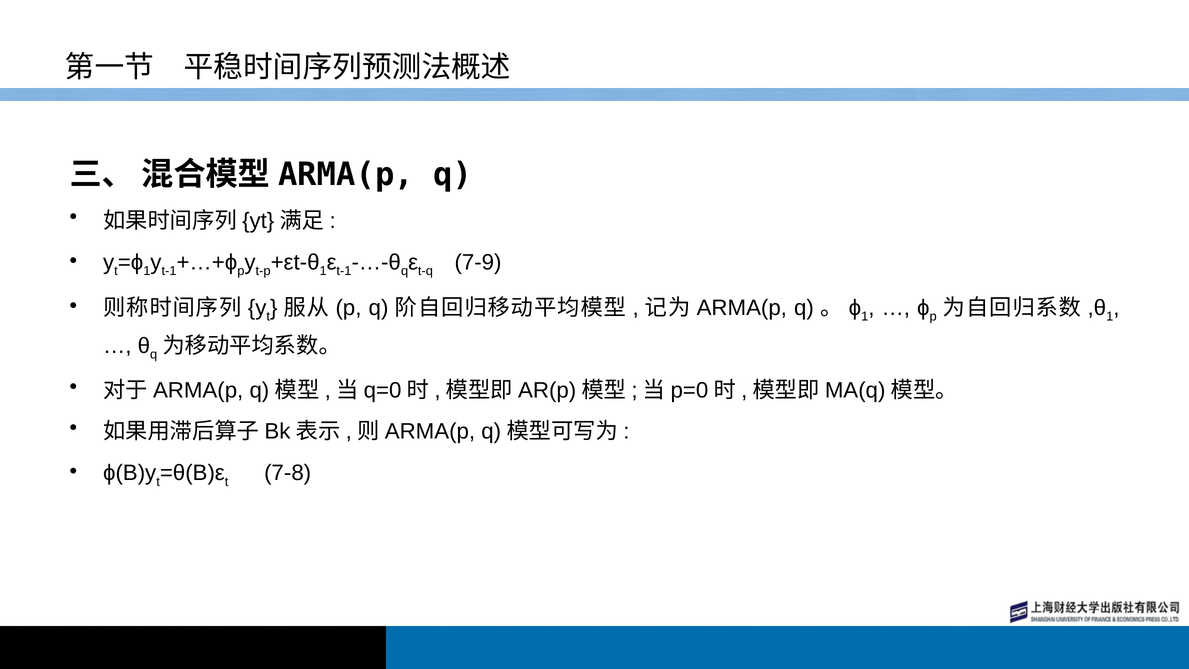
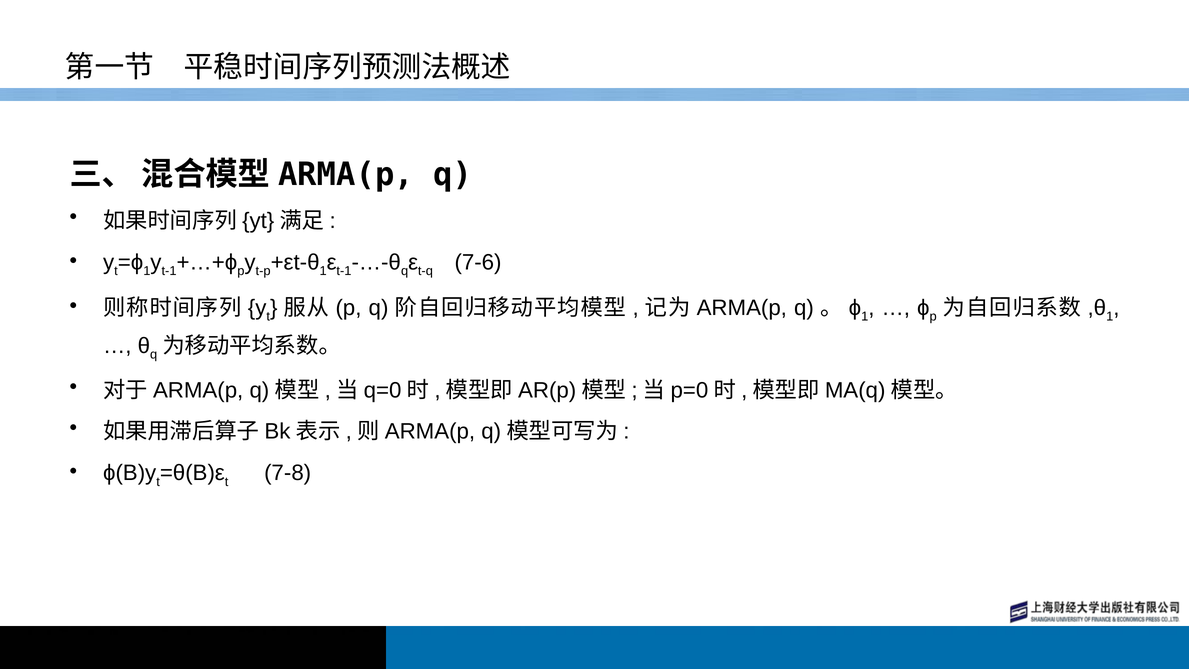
7-9: 7-9 -> 7-6 (478, 262)
